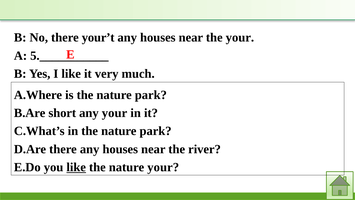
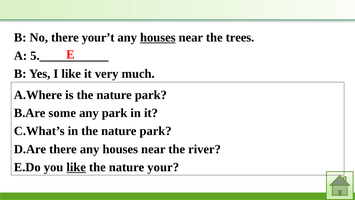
houses underline: none -> present (158, 38)
the your: your -> trees (240, 38)
short: short -> some (62, 113)
any your: your -> park (115, 113)
